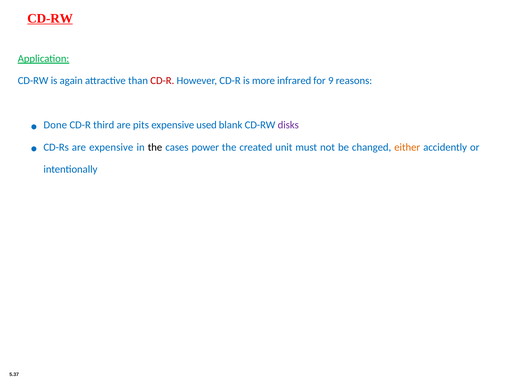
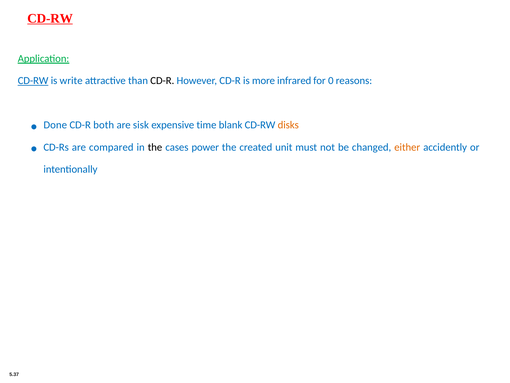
CD-RW underline: none -> present (33, 81)
again: again -> write (71, 81)
CD-R colour: red -> black (162, 81)
9: 9 -> 0 (331, 81)
third: third -> both (104, 125)
pits: pits -> sisk (141, 125)
used: used -> time (206, 125)
disks colour: purple -> orange (288, 125)
are expensive: expensive -> compared (111, 147)
